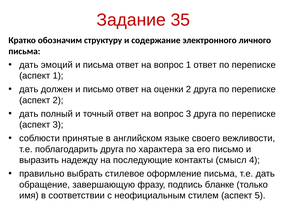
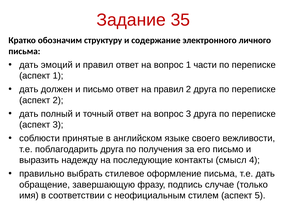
и письма: письма -> правил (98, 65)
1 ответ: ответ -> части (205, 65)
на оценки: оценки -> правил (169, 90)
характера: характера -> получения (161, 150)
бланке: бланке -> случае (220, 185)
